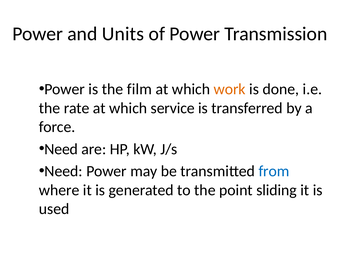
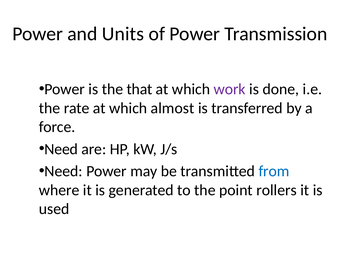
film: film -> that (140, 89)
work colour: orange -> purple (230, 89)
service: service -> almost (173, 108)
sliding: sliding -> rollers (277, 190)
